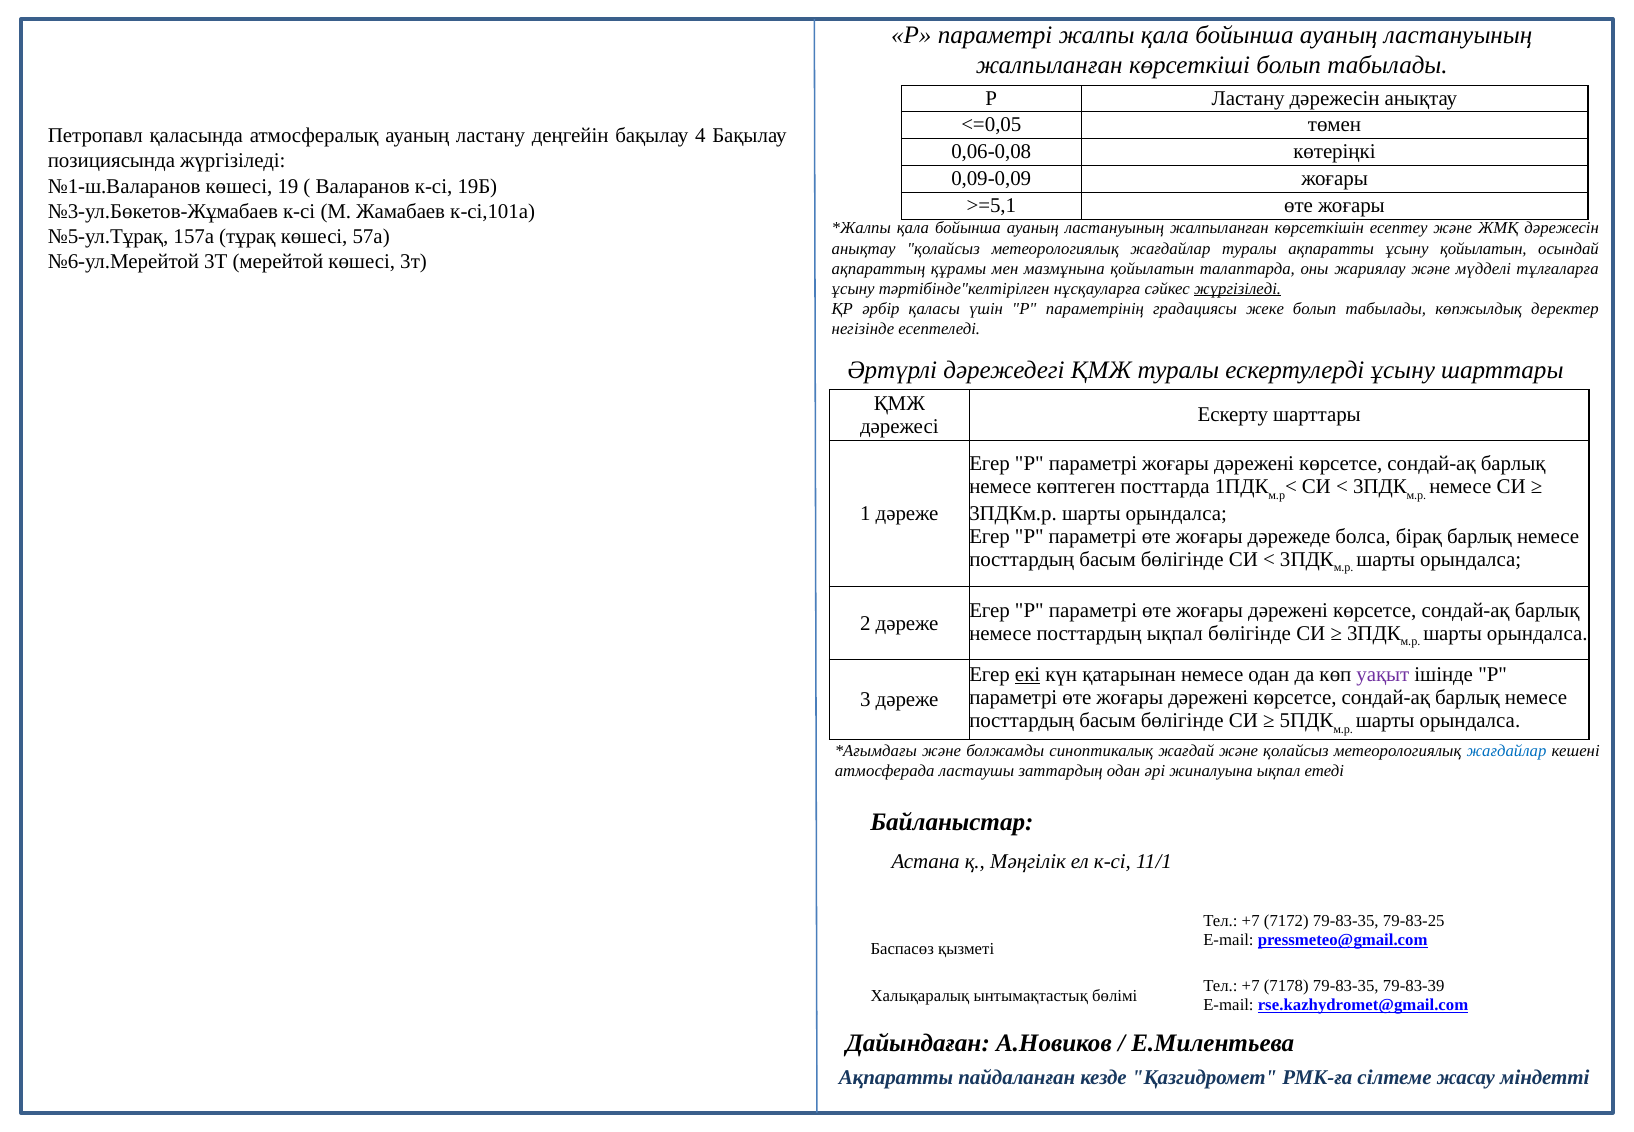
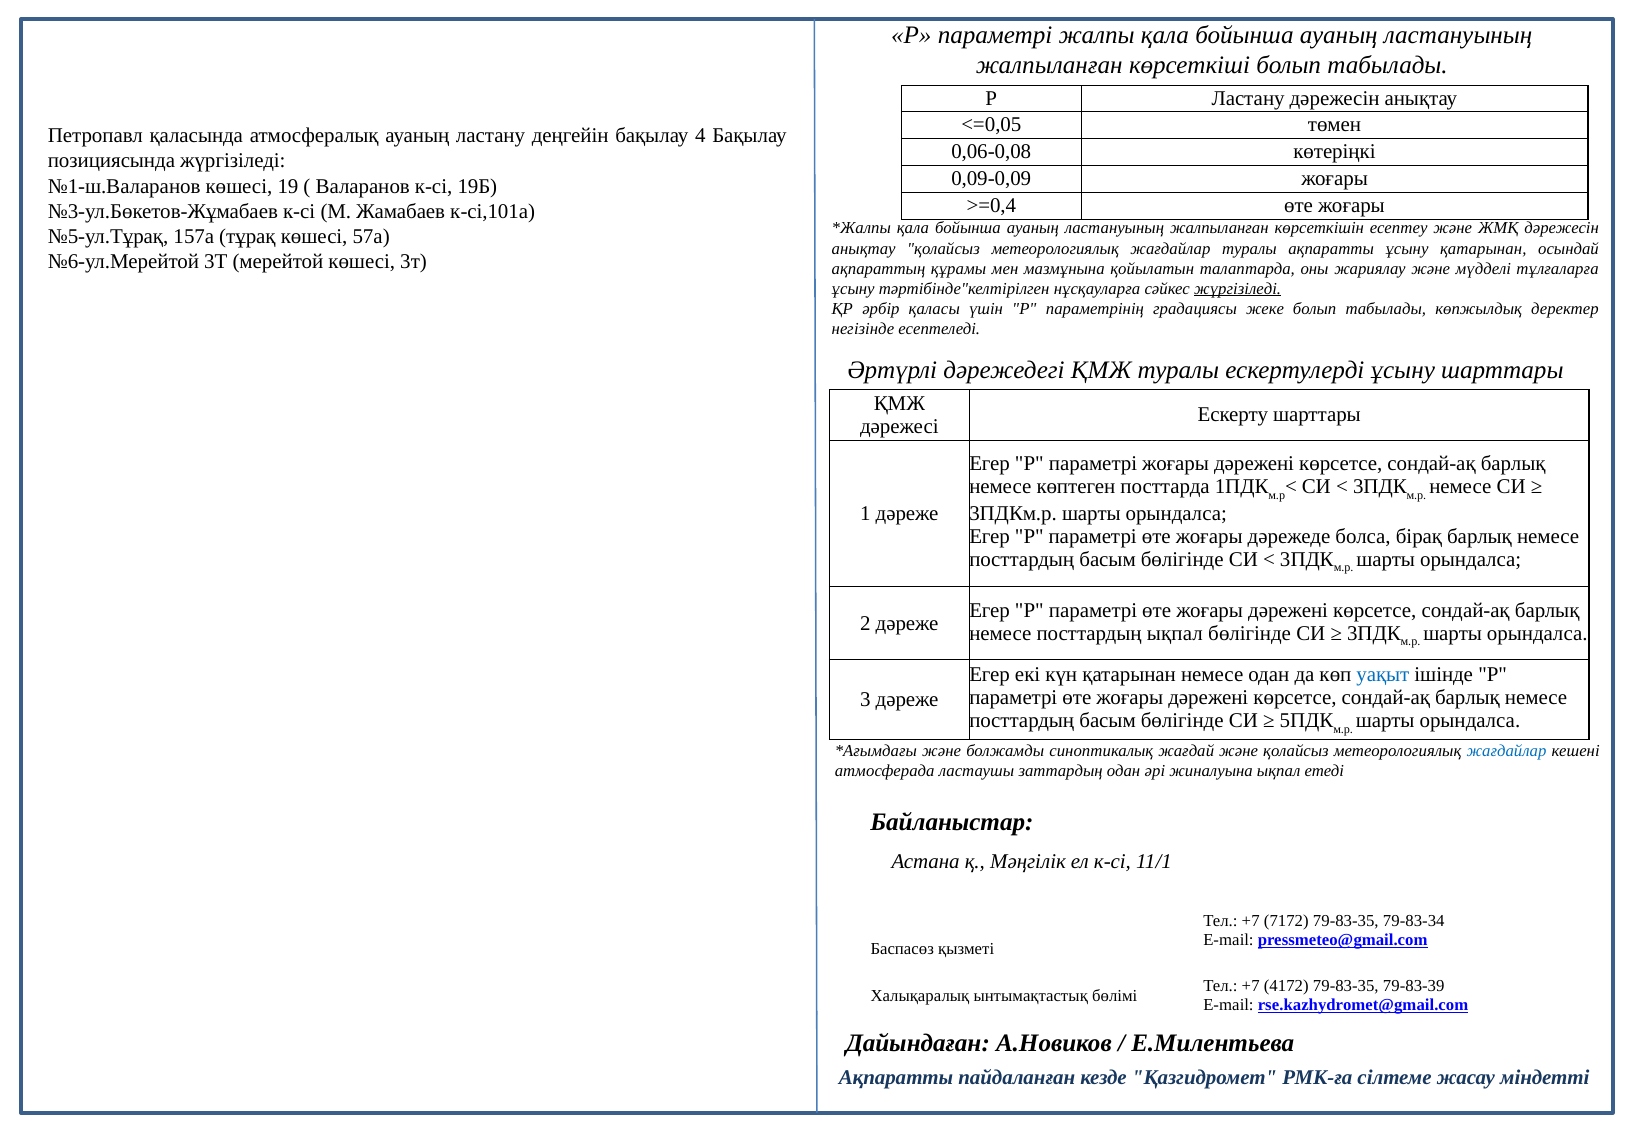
>=5,1: >=5,1 -> >=0,4 (991, 205)
ұсыну қойылатын: қойылатын -> қатарынан (1483, 248)
екі underline: present -> none (1028, 674)
уақыт colour: purple -> blue (1383, 674)
79-83-25: 79-83-25 -> 79-83-34 (1414, 920)
7178: 7178 -> 4172 (1286, 986)
